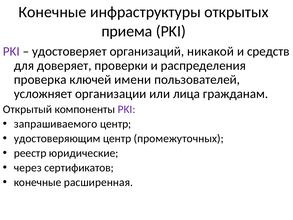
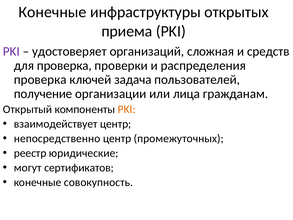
никакой: никакой -> сложная (211, 51)
для доверяет: доверяет -> проверка (64, 65)
имени: имени -> задача (133, 80)
усложняет: усложняет -> получение (43, 94)
PKI colour: purple -> orange (127, 109)
запрашиваемого: запрашиваемого -> взаимодействует (56, 124)
удостоверяющим: удостоверяющим -> непосредственно (57, 138)
через: через -> могут (28, 167)
расширенная: расширенная -> совокупность (98, 182)
